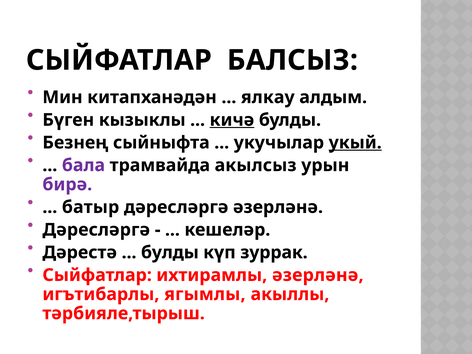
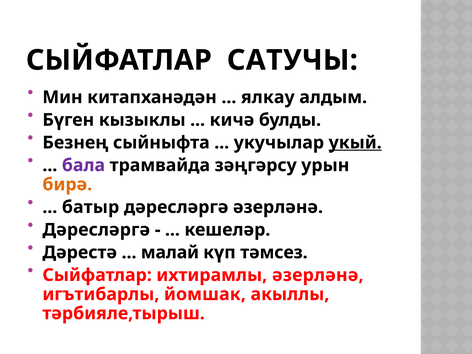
БАЛСЫЗ: БАЛСЫЗ -> САТУЧЫ (292, 60)
кичә underline: present -> none (232, 120)
акылсыз: акылсыз -> зәңгәрсу (256, 165)
бирә colour: purple -> orange (67, 184)
булды: булды -> малай (170, 252)
зуррак: зуррак -> тәмсез (274, 252)
ягымлы: ягымлы -> йомшак (205, 294)
